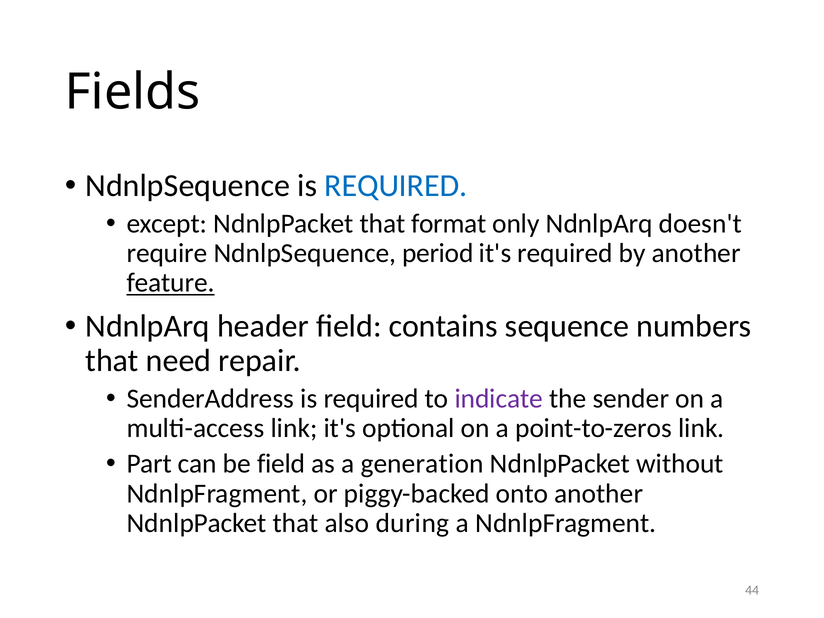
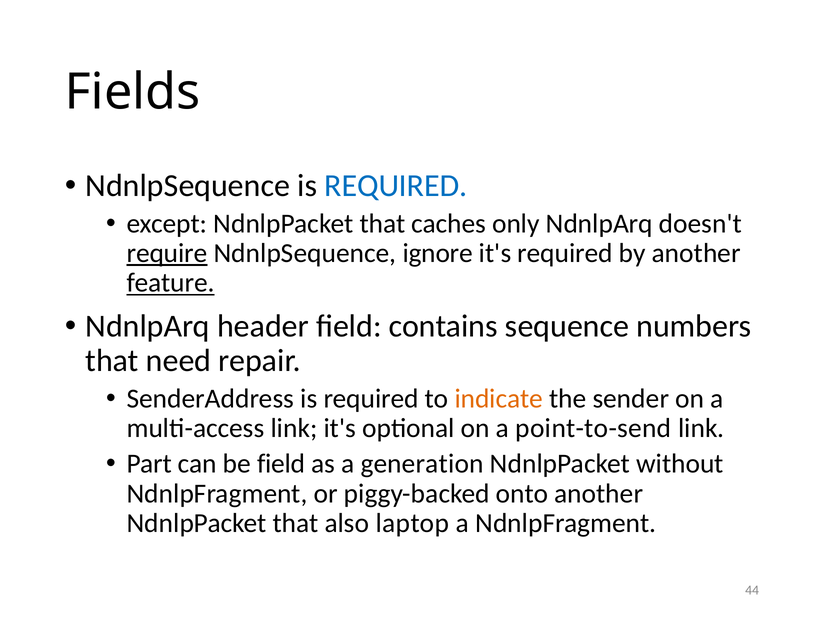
format: format -> caches (449, 224)
require underline: none -> present (167, 253)
period: period -> ignore (438, 253)
indicate colour: purple -> orange (499, 399)
point-to-zeros: point-to-zeros -> point-to-send (593, 428)
during: during -> laptop (412, 523)
